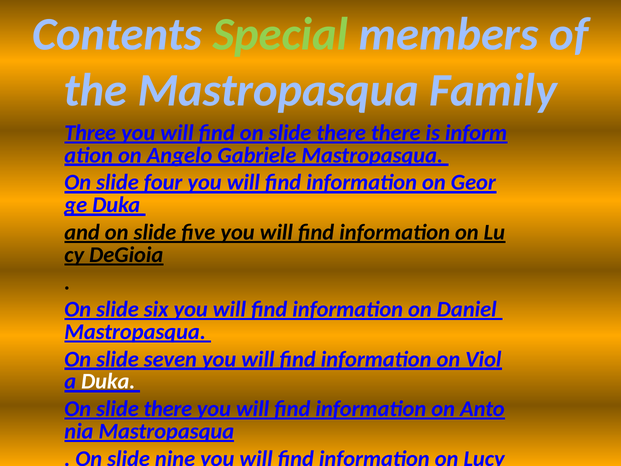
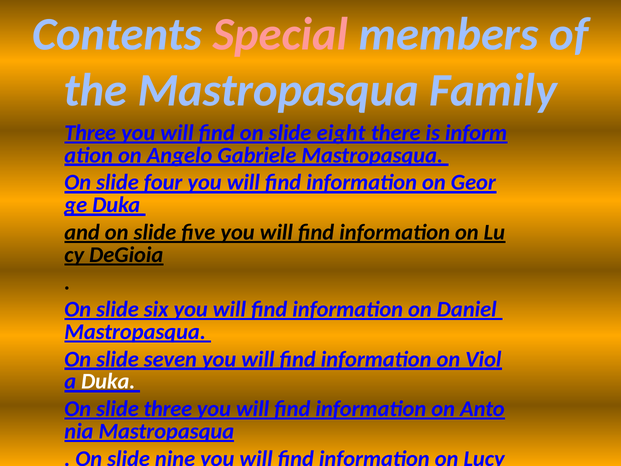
Special colour: light green -> pink (281, 34)
find on slide there: there -> eight (341, 133)
there: there -> three (168, 409)
